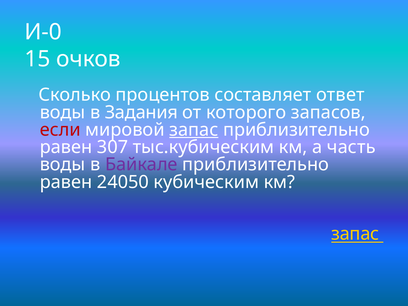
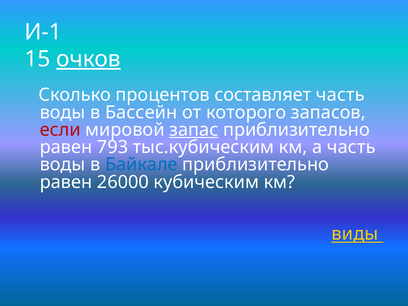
И-0: И-0 -> И-1 (43, 32)
очков underline: none -> present (88, 59)
составляет ответ: ответ -> часть (340, 95)
Задания: Задания -> Бассейн (141, 112)
307: 307 -> 793 (113, 147)
Байкале colour: purple -> blue (141, 165)
24050: 24050 -> 26000 (123, 182)
запас: запас -> виды (355, 234)
